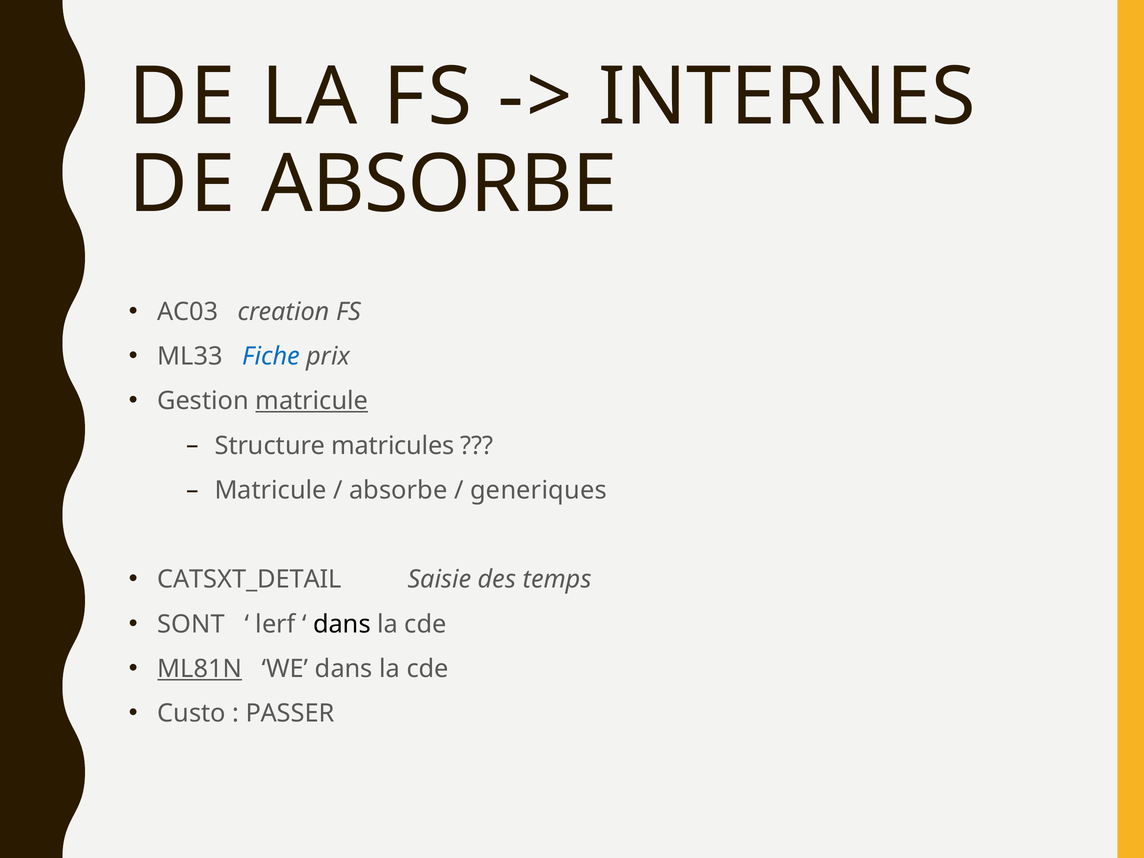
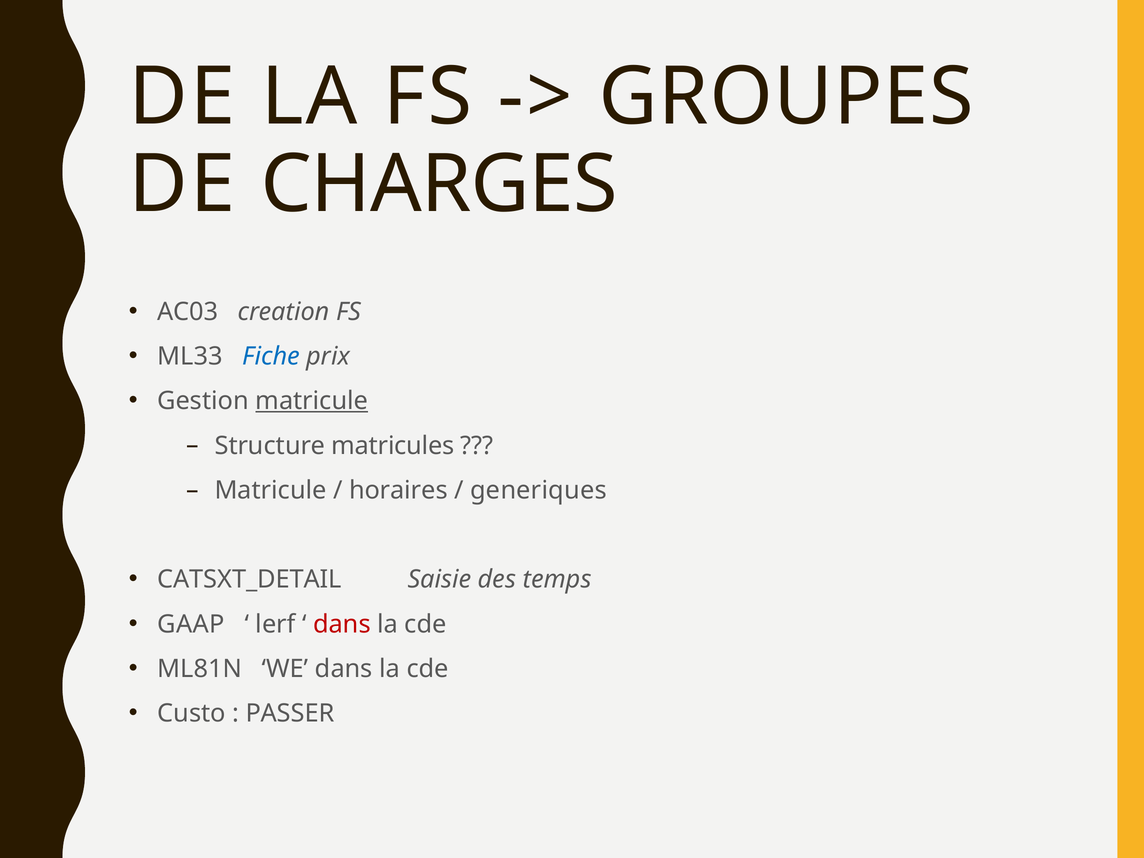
INTERNES: INTERNES -> GROUPES (786, 97)
DE ABSORBE: ABSORBE -> CHARGES (439, 184)
absorbe: absorbe -> horaires (398, 490)
SONT: SONT -> GAAP (191, 624)
dans colour: black -> red (342, 624)
ML81N underline: present -> none (200, 669)
